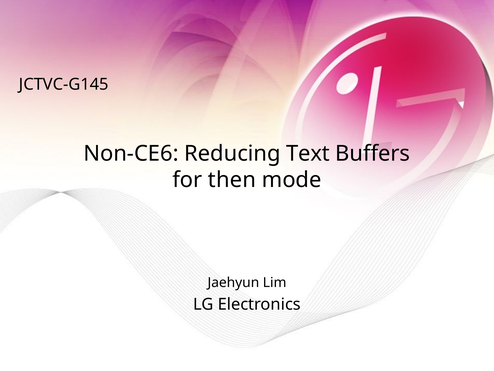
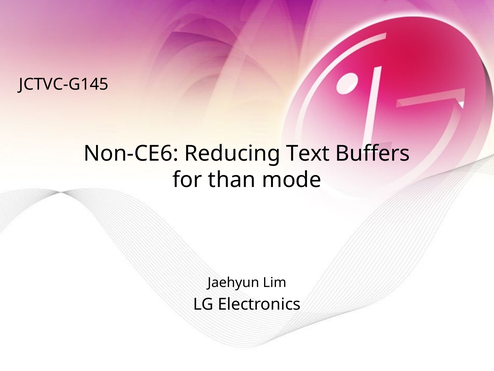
then: then -> than (232, 180)
